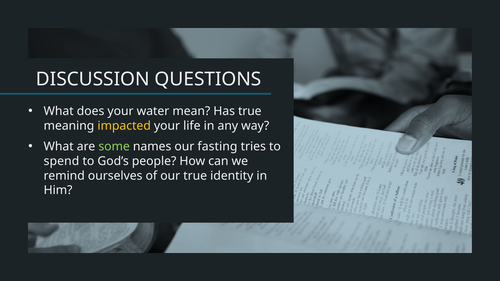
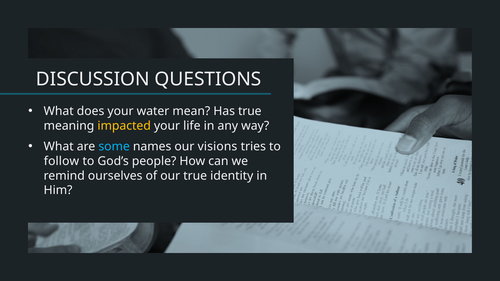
some colour: light green -> light blue (114, 147)
fasting: fasting -> visions (217, 147)
spend: spend -> follow (61, 161)
